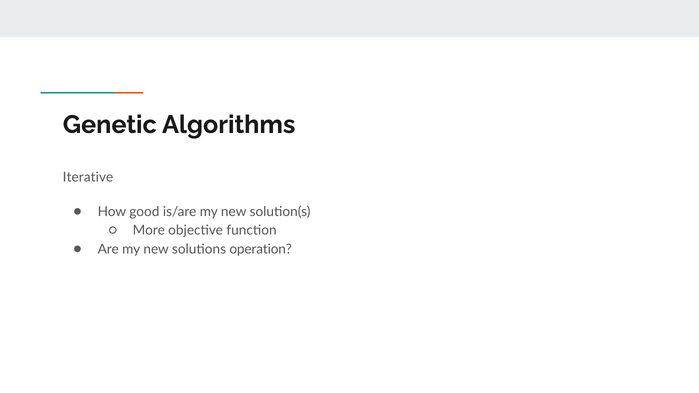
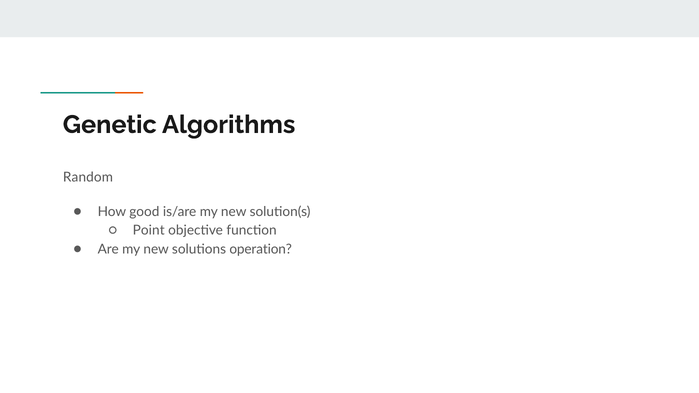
Iterative: Iterative -> Random (88, 177)
More: More -> Point (149, 230)
